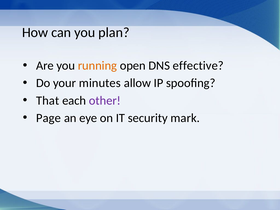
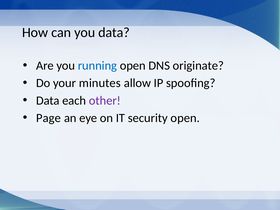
you plan: plan -> data (114, 32)
running colour: orange -> blue (97, 66)
effective: effective -> originate (198, 66)
That: That -> Data (48, 100)
security mark: mark -> open (185, 118)
